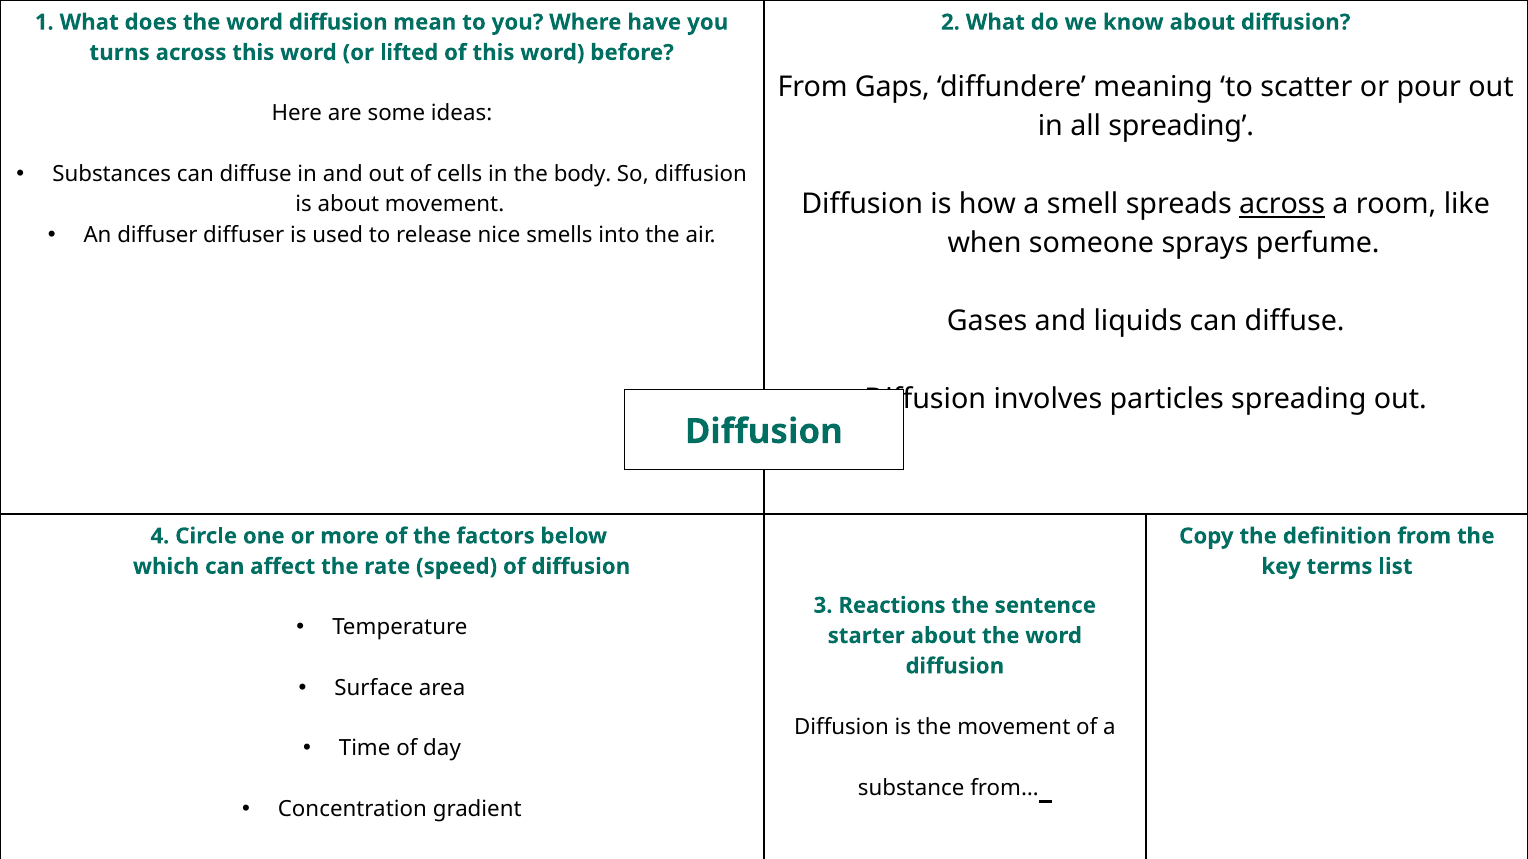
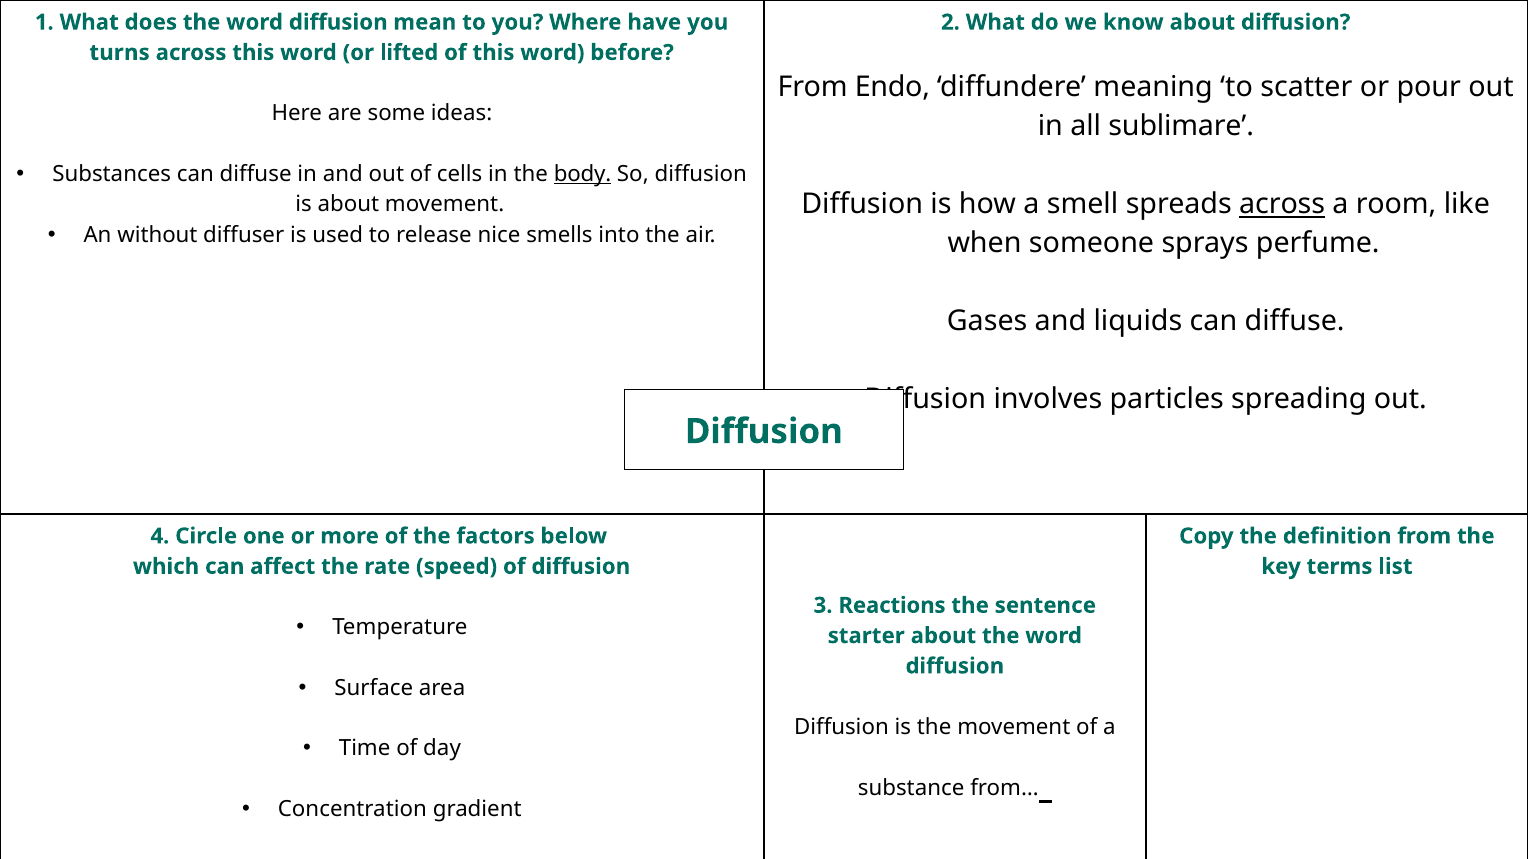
Gaps: Gaps -> Endo (892, 88)
all spreading: spreading -> sublimare (1181, 127)
body underline: none -> present (583, 174)
An diffuser: diffuser -> without (157, 235)
